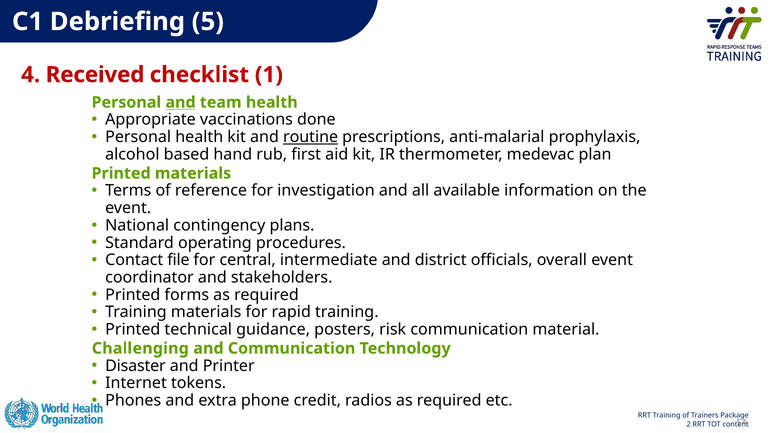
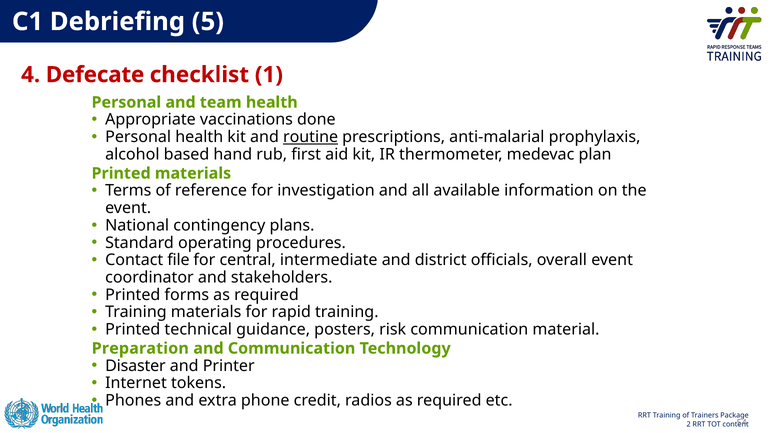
Received: Received -> Defecate (95, 75)
and underline: present -> none (181, 102)
Challenging: Challenging -> Preparation (140, 348)
